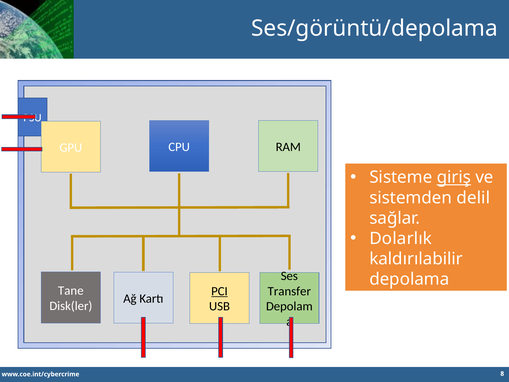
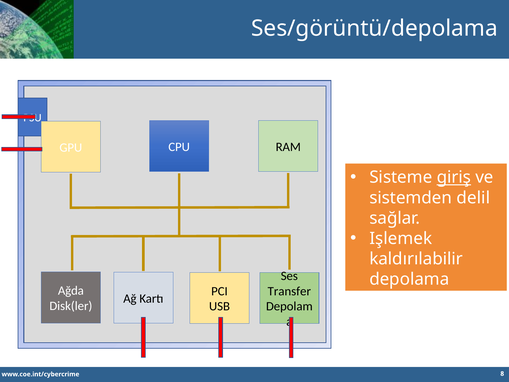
Dolarlık: Dolarlık -> Işlemek (401, 238)
Tane: Tane -> Ağda (71, 291)
PCI underline: present -> none (219, 291)
